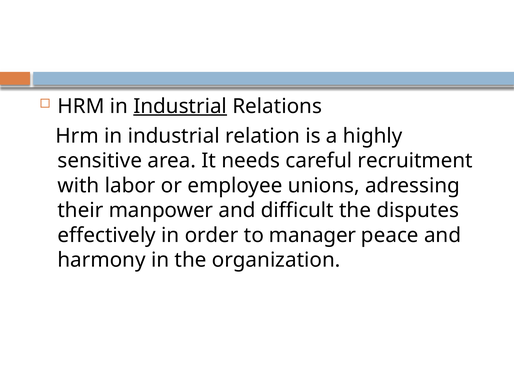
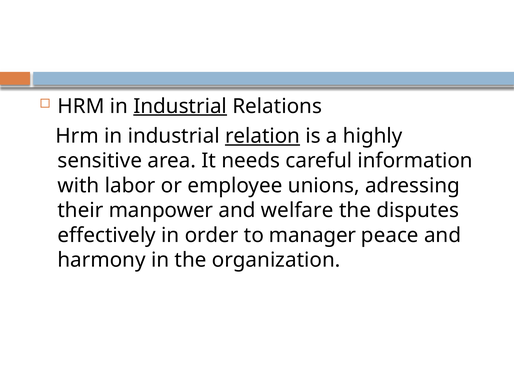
relation underline: none -> present (263, 136)
recruitment: recruitment -> information (415, 161)
difficult: difficult -> welfare (297, 211)
